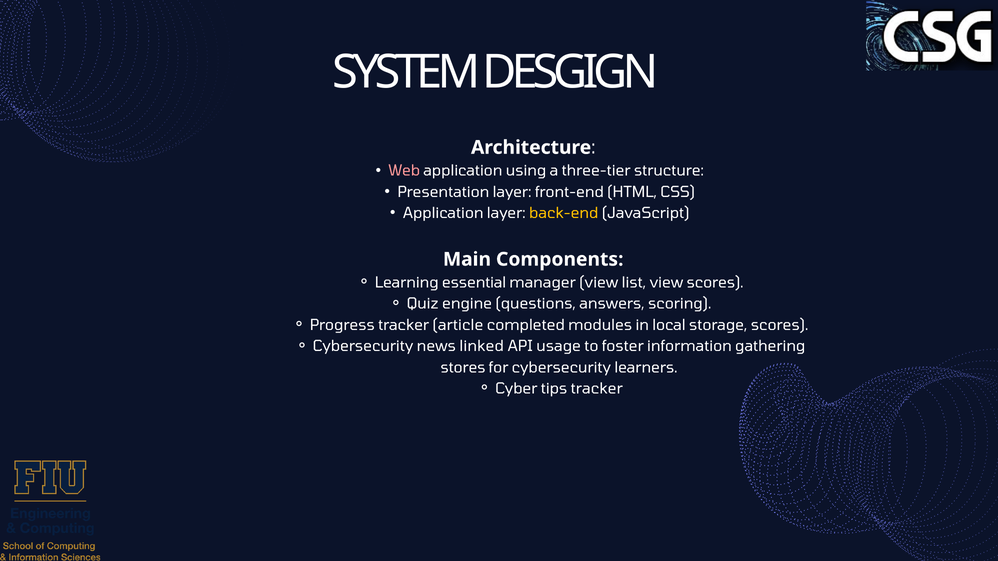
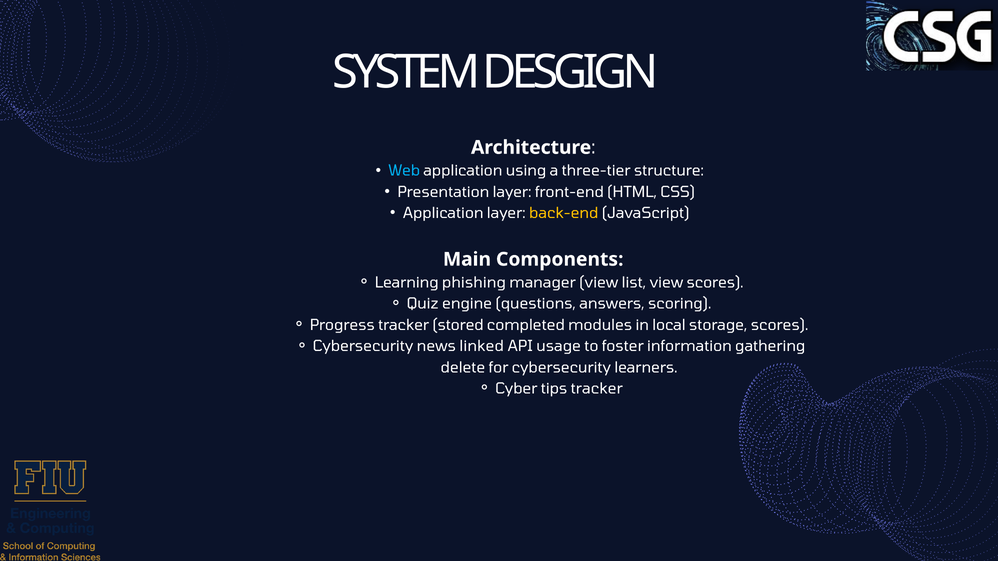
Web colour: pink -> light blue (404, 171)
essential: essential -> phishing (474, 283)
article: article -> stored (458, 325)
stores: stores -> delete (463, 368)
